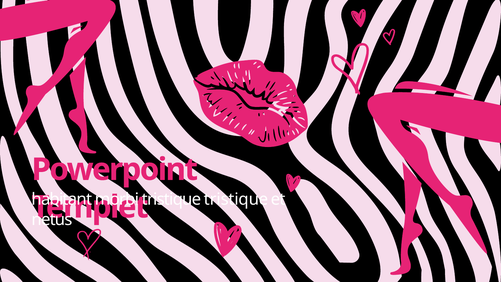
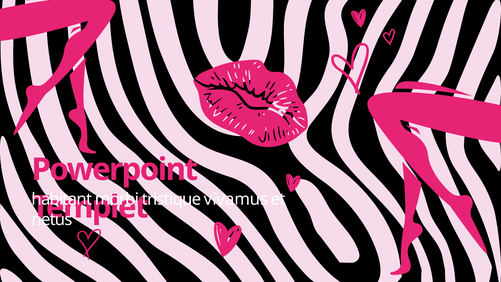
tristique tristique: tristique -> vivamus (236, 199)
